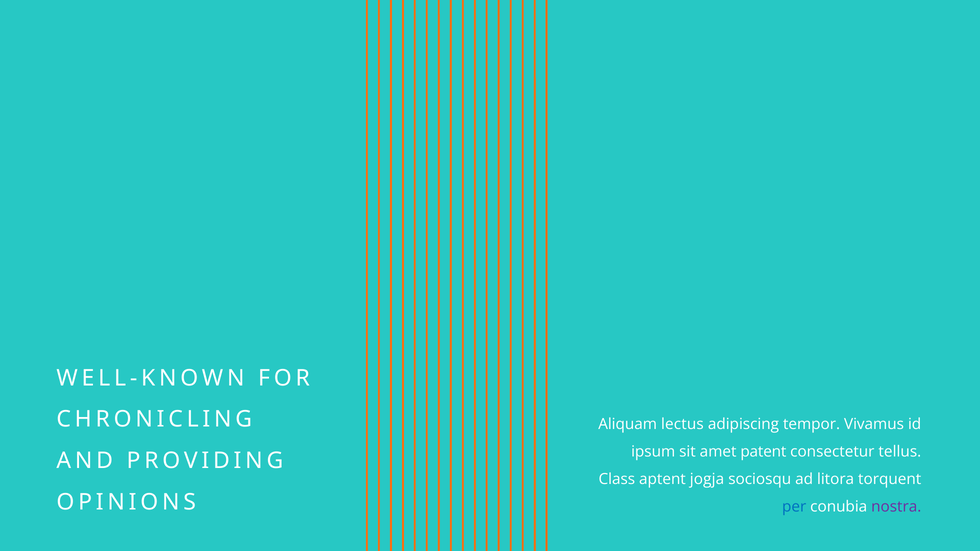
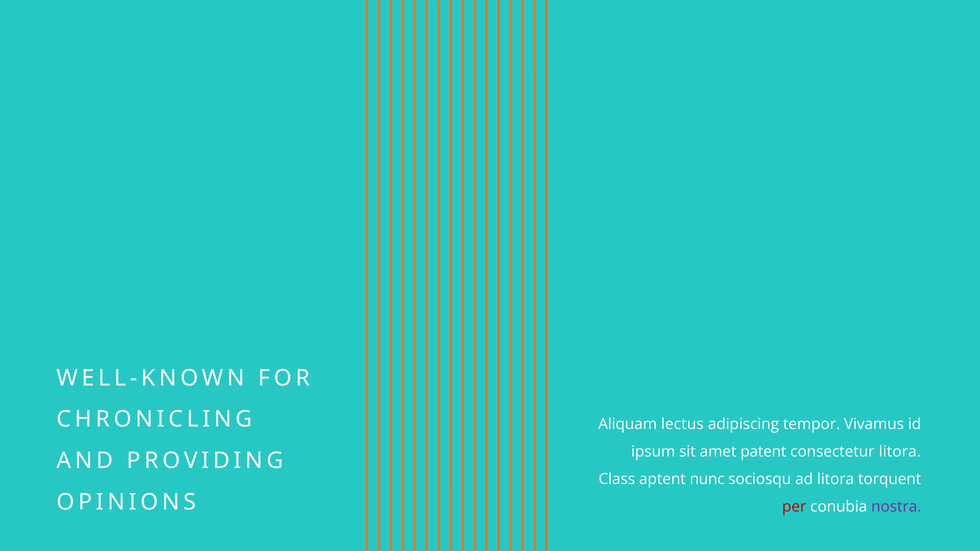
consectetur tellus: tellus -> litora (900, 452)
jogja: jogja -> nunc (707, 479)
per colour: blue -> red (794, 507)
